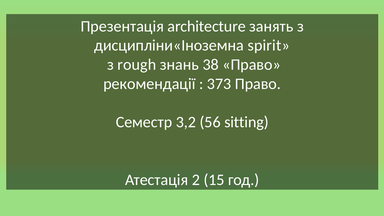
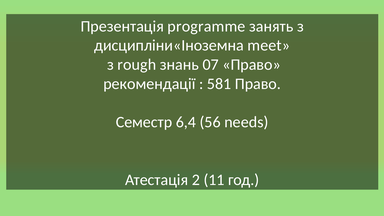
architecture: architecture -> programme (206, 26)
spirit: spirit -> meet (269, 45)
38: 38 -> 07 (211, 65)
373: 373 -> 581 (219, 84)
3,2: 3,2 -> 6,4 (186, 122)
sitting: sitting -> needs (246, 122)
15: 15 -> 11 (214, 180)
